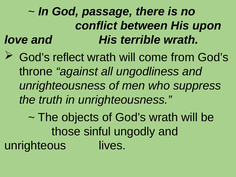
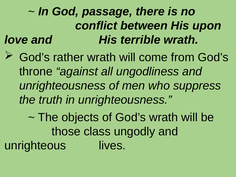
reflect: reflect -> rather (68, 57)
sinful: sinful -> class (97, 131)
